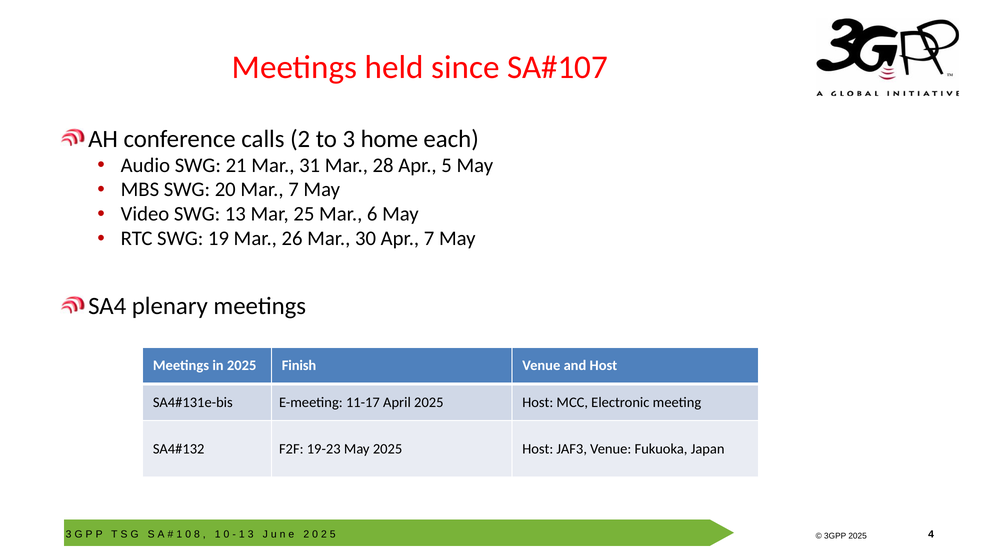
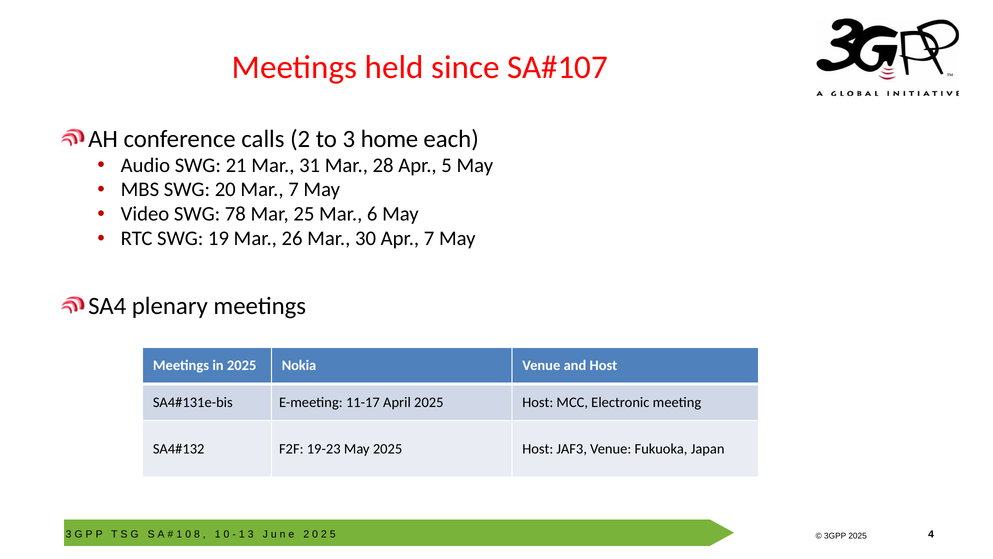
13: 13 -> 78 (235, 214)
Finish: Finish -> Nokia (299, 365)
